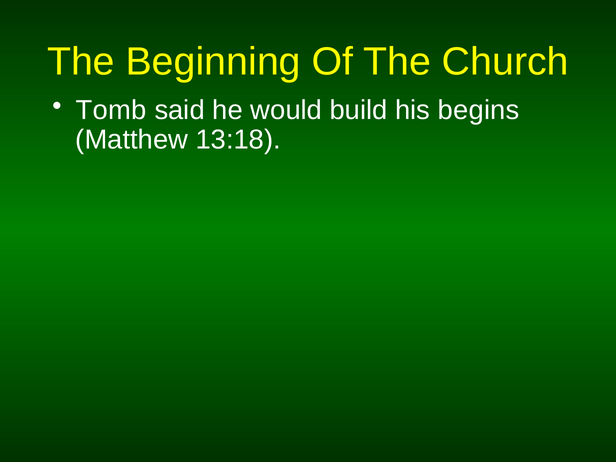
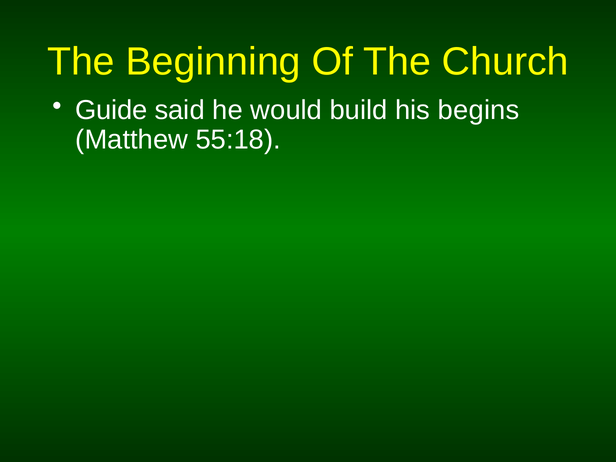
Tomb: Tomb -> Guide (111, 110)
13:18: 13:18 -> 55:18 (238, 140)
